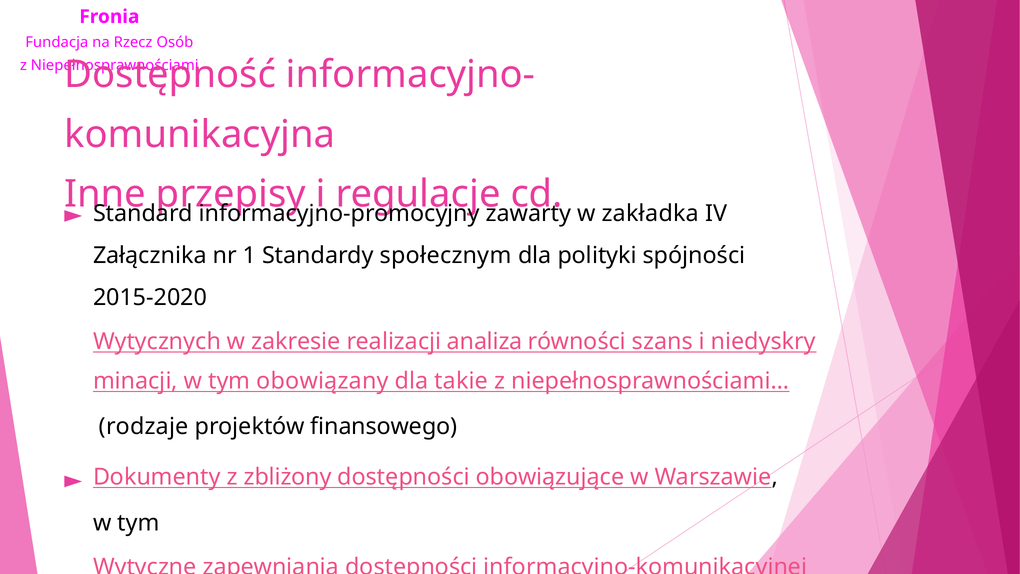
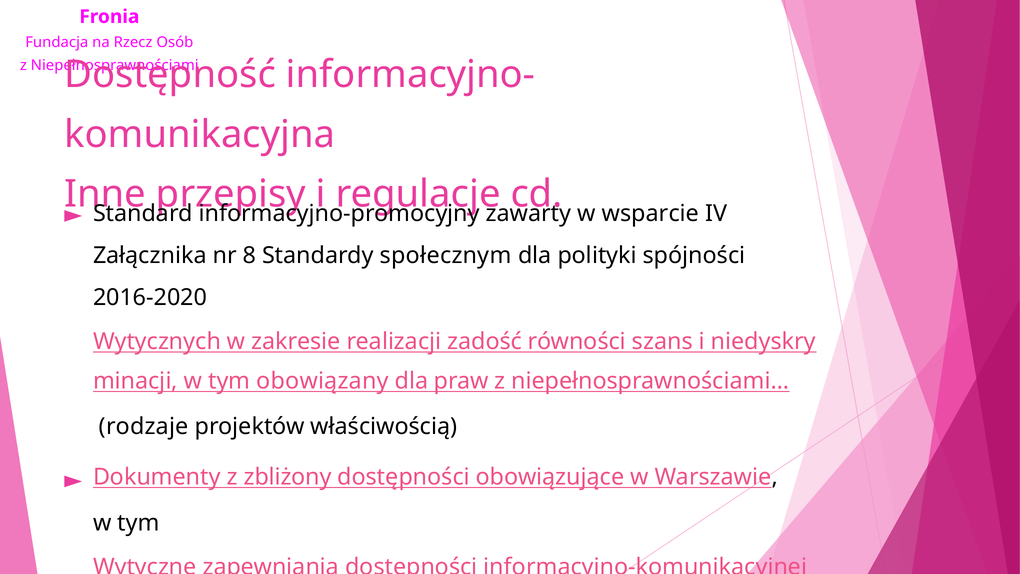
zakładka: zakładka -> wsparcie (650, 213)
1: 1 -> 8 (249, 255)
2015‑2020: 2015‑2020 -> 2016‑2020 (150, 297)
analiza: analiza -> zadość (485, 341)
takie: takie -> praw (461, 381)
finansowego: finansowego -> właściwością (384, 426)
